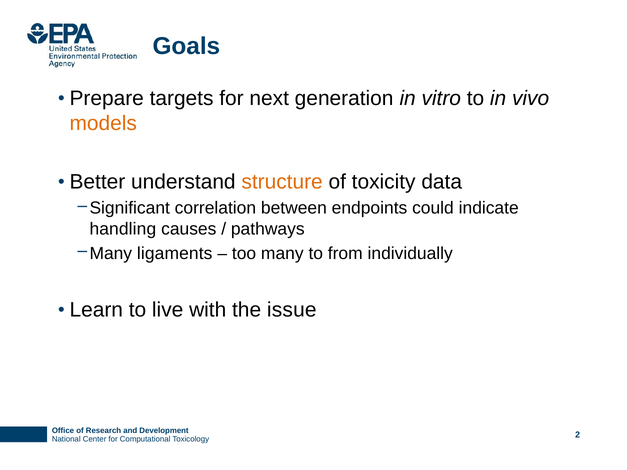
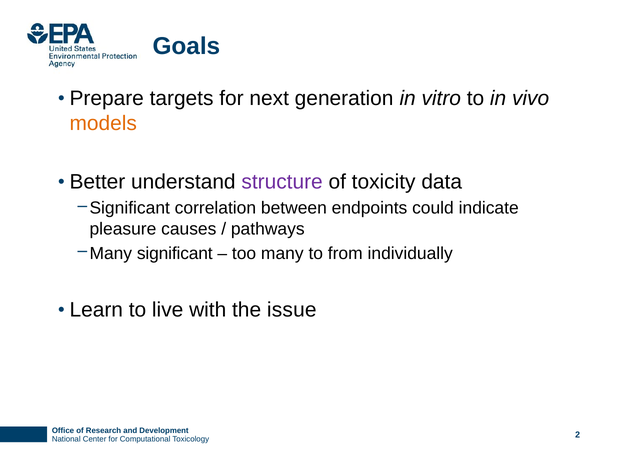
structure colour: orange -> purple (282, 182)
handling: handling -> pleasure (123, 229)
Many ligaments: ligaments -> significant (175, 254)
